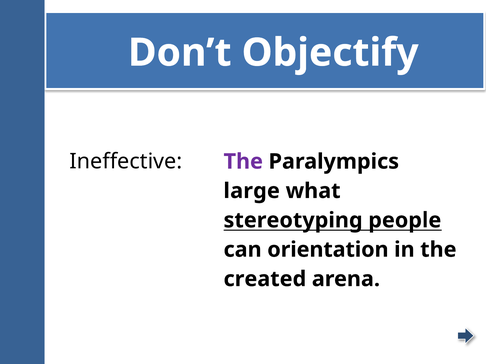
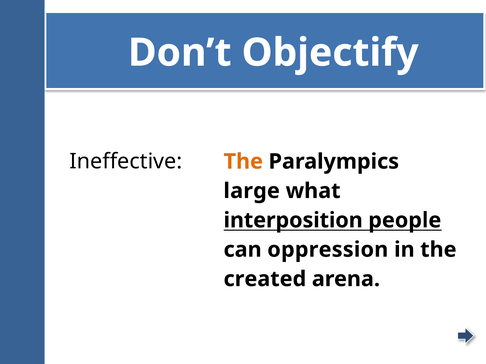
The colour: purple -> orange (243, 162)
stereotyping: stereotyping -> interposition (293, 221)
orientation: orientation -> oppression (328, 250)
